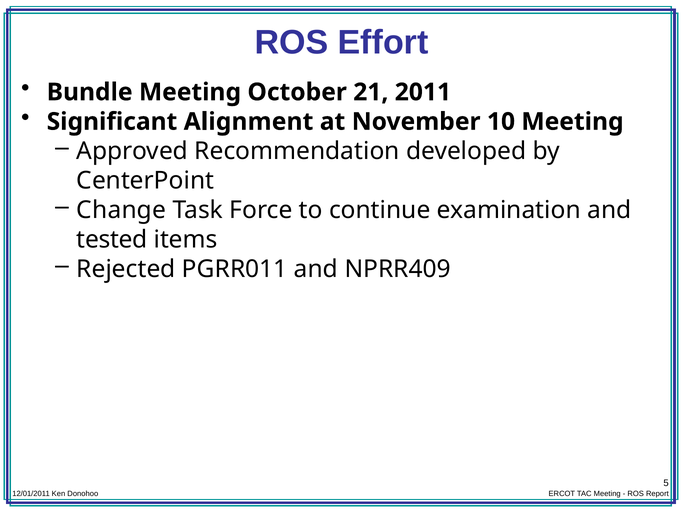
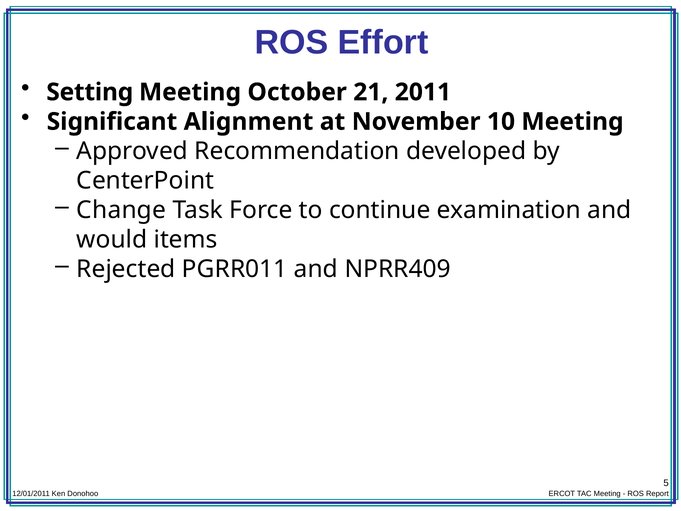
Bundle: Bundle -> Setting (90, 92)
tested: tested -> would (112, 240)
